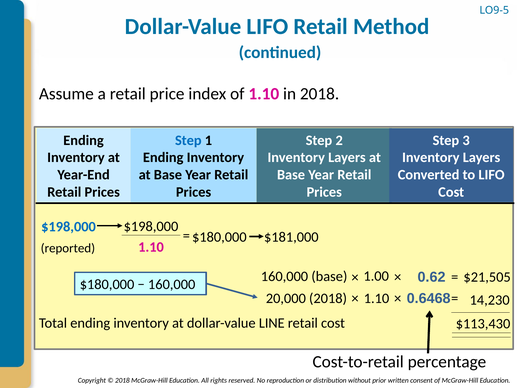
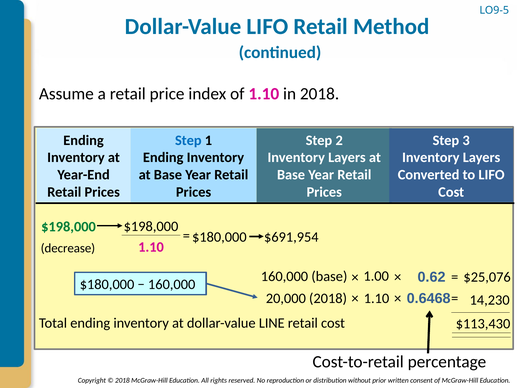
$198,000 colour: blue -> green (69, 227)
$181,000: $181,000 -> $691,954 (291, 237)
reported: reported -> decrease (68, 248)
$21,505: $21,505 -> $25,076 (487, 277)
